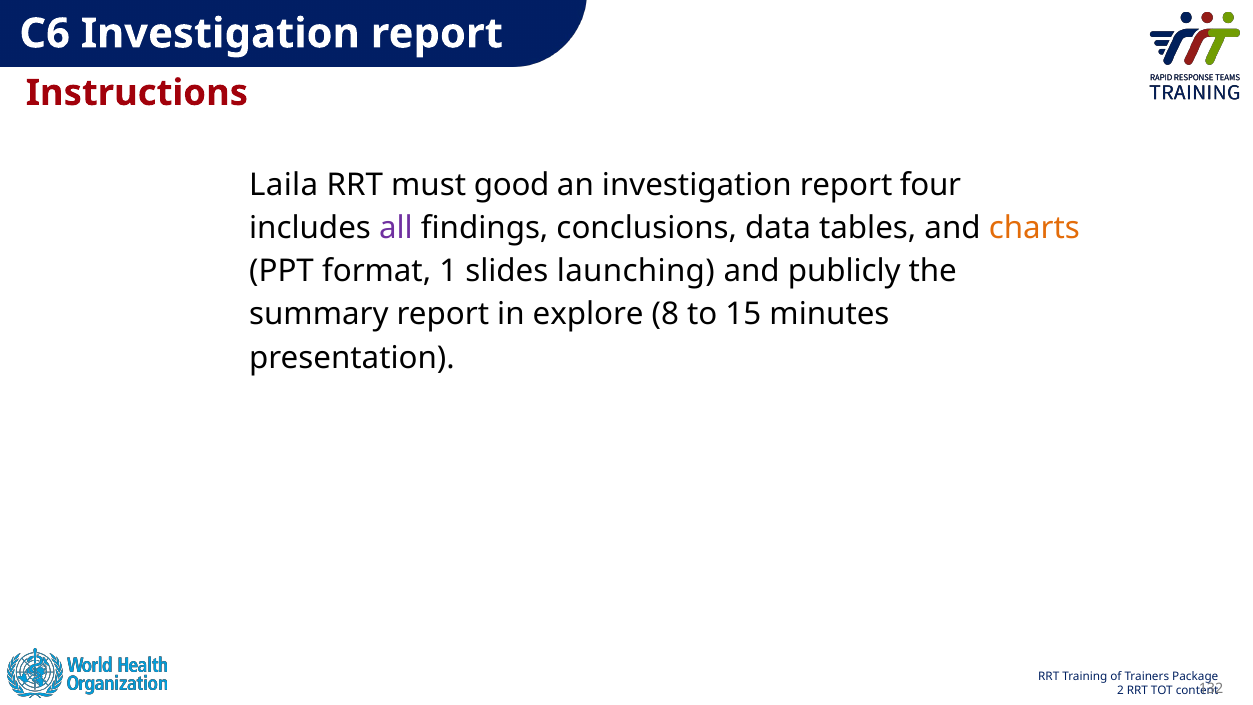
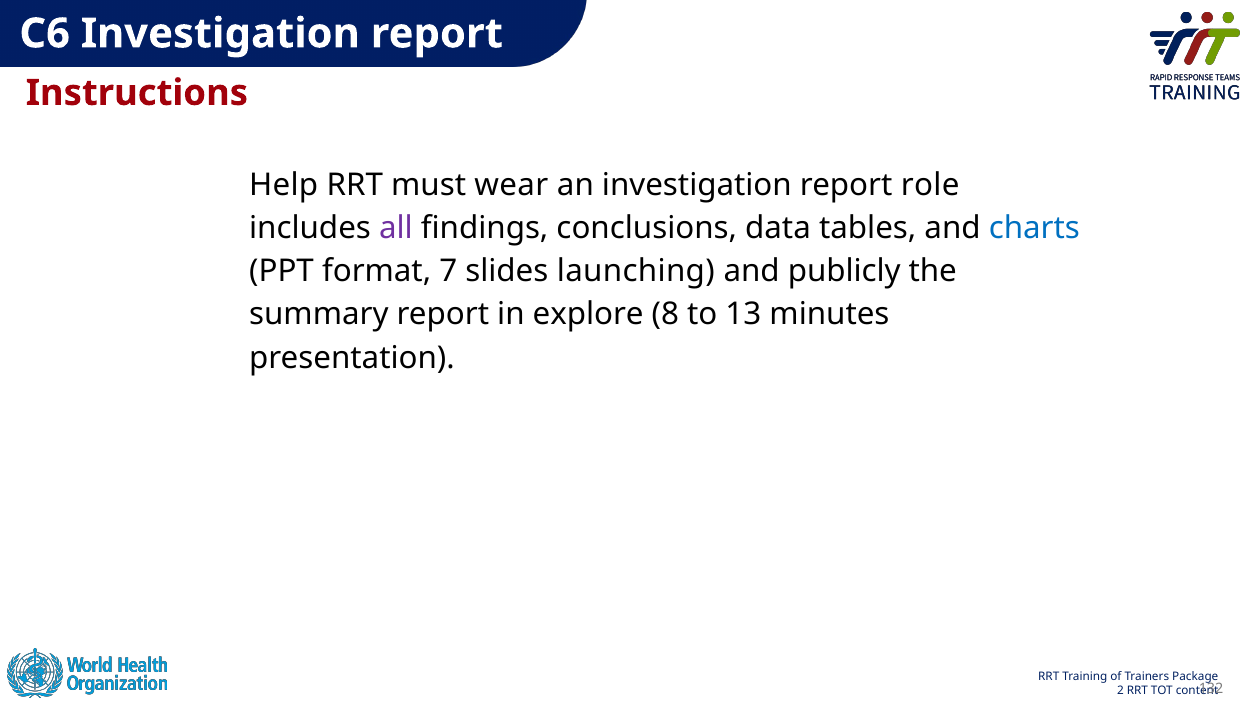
Laila: Laila -> Help (284, 185)
good: good -> wear (511, 185)
four: four -> role (930, 185)
charts colour: orange -> blue (1034, 228)
1: 1 -> 7 (448, 271)
15: 15 -> 13 (743, 314)
